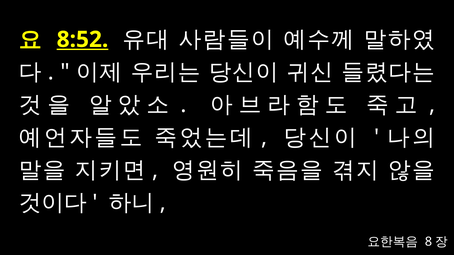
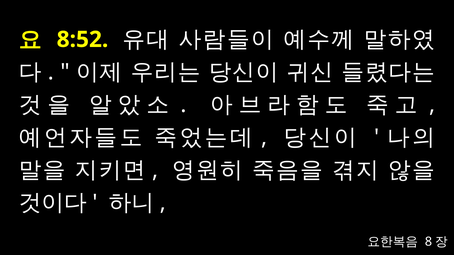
8:52 underline: present -> none (82, 40)
